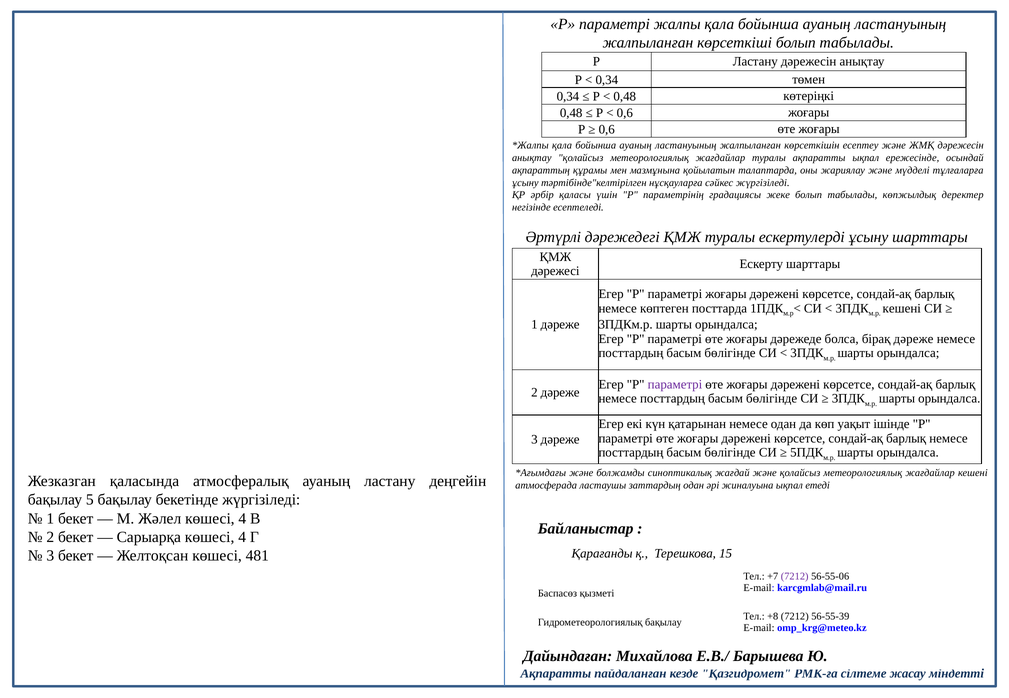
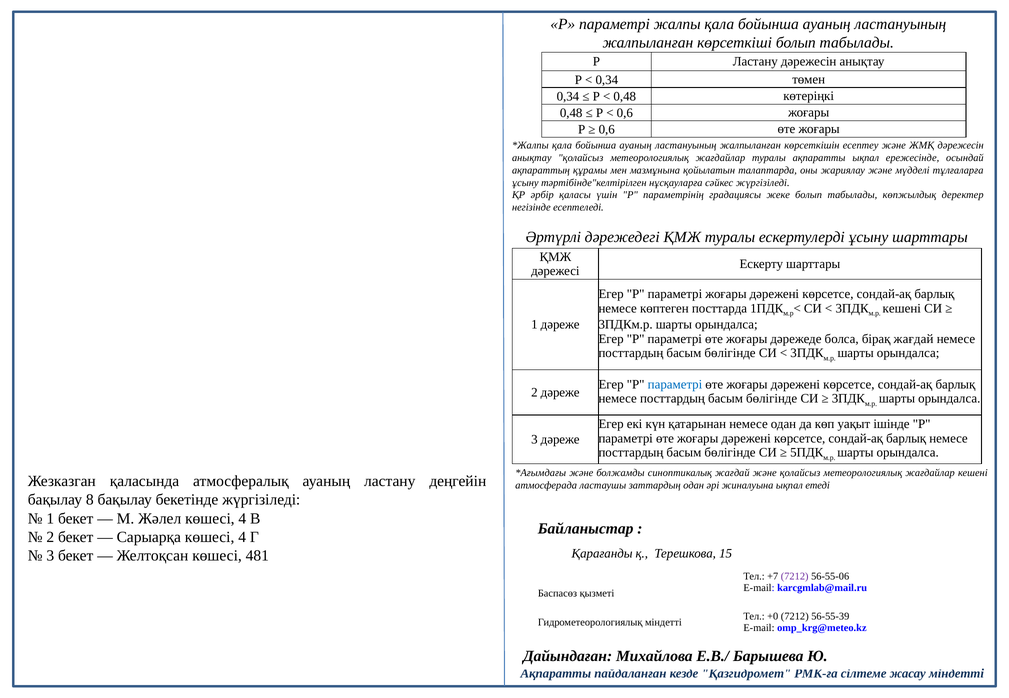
бірақ дәреже: дәреже -> жағдай (914, 339)
параметрі colour: purple -> blue (675, 385)
5: 5 -> 8 (90, 500)
+8: +8 -> +0 (773, 617)
Гидрометеорологиялық бақылау: бақылау -> міндетті (663, 623)
